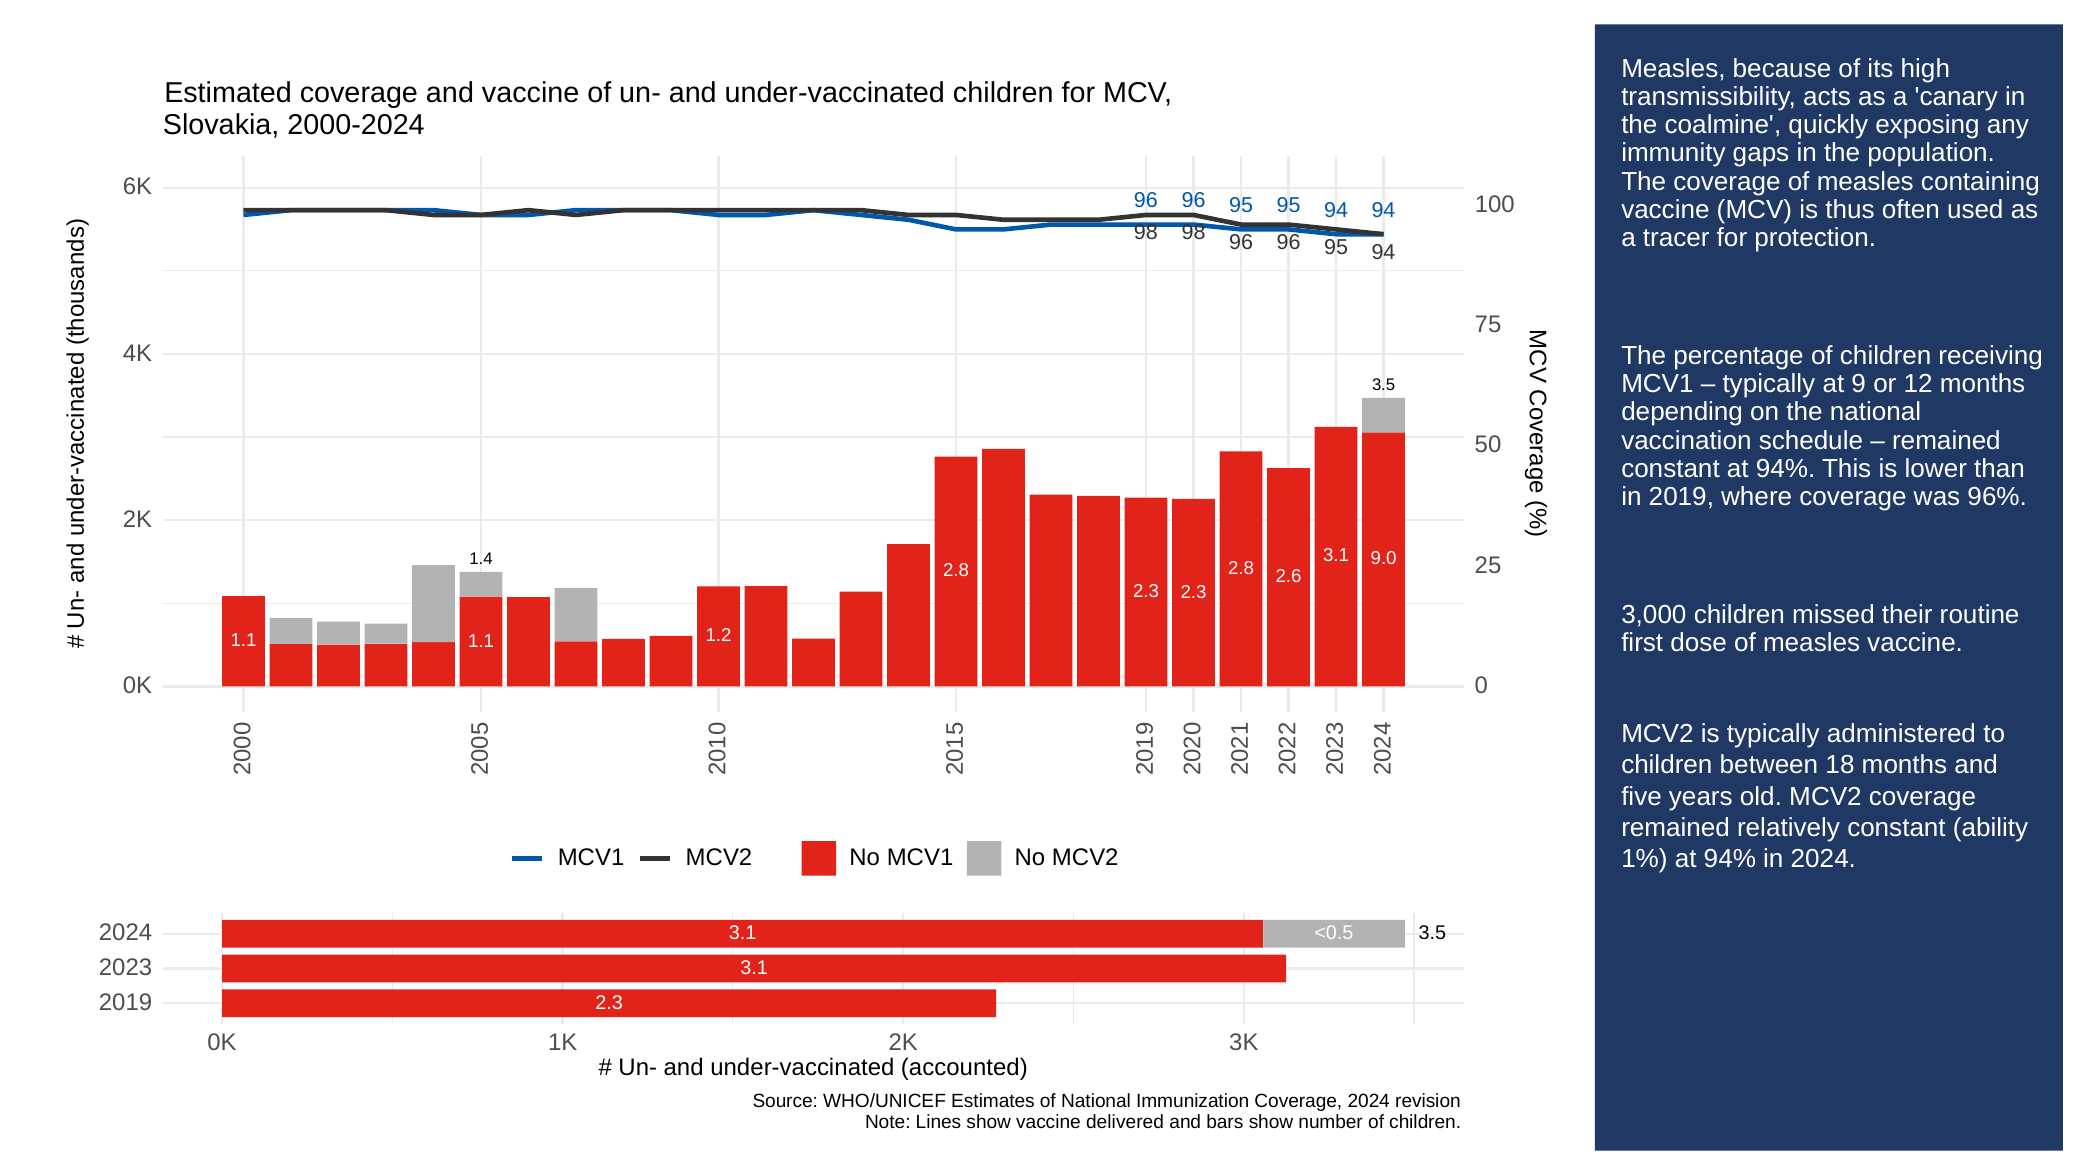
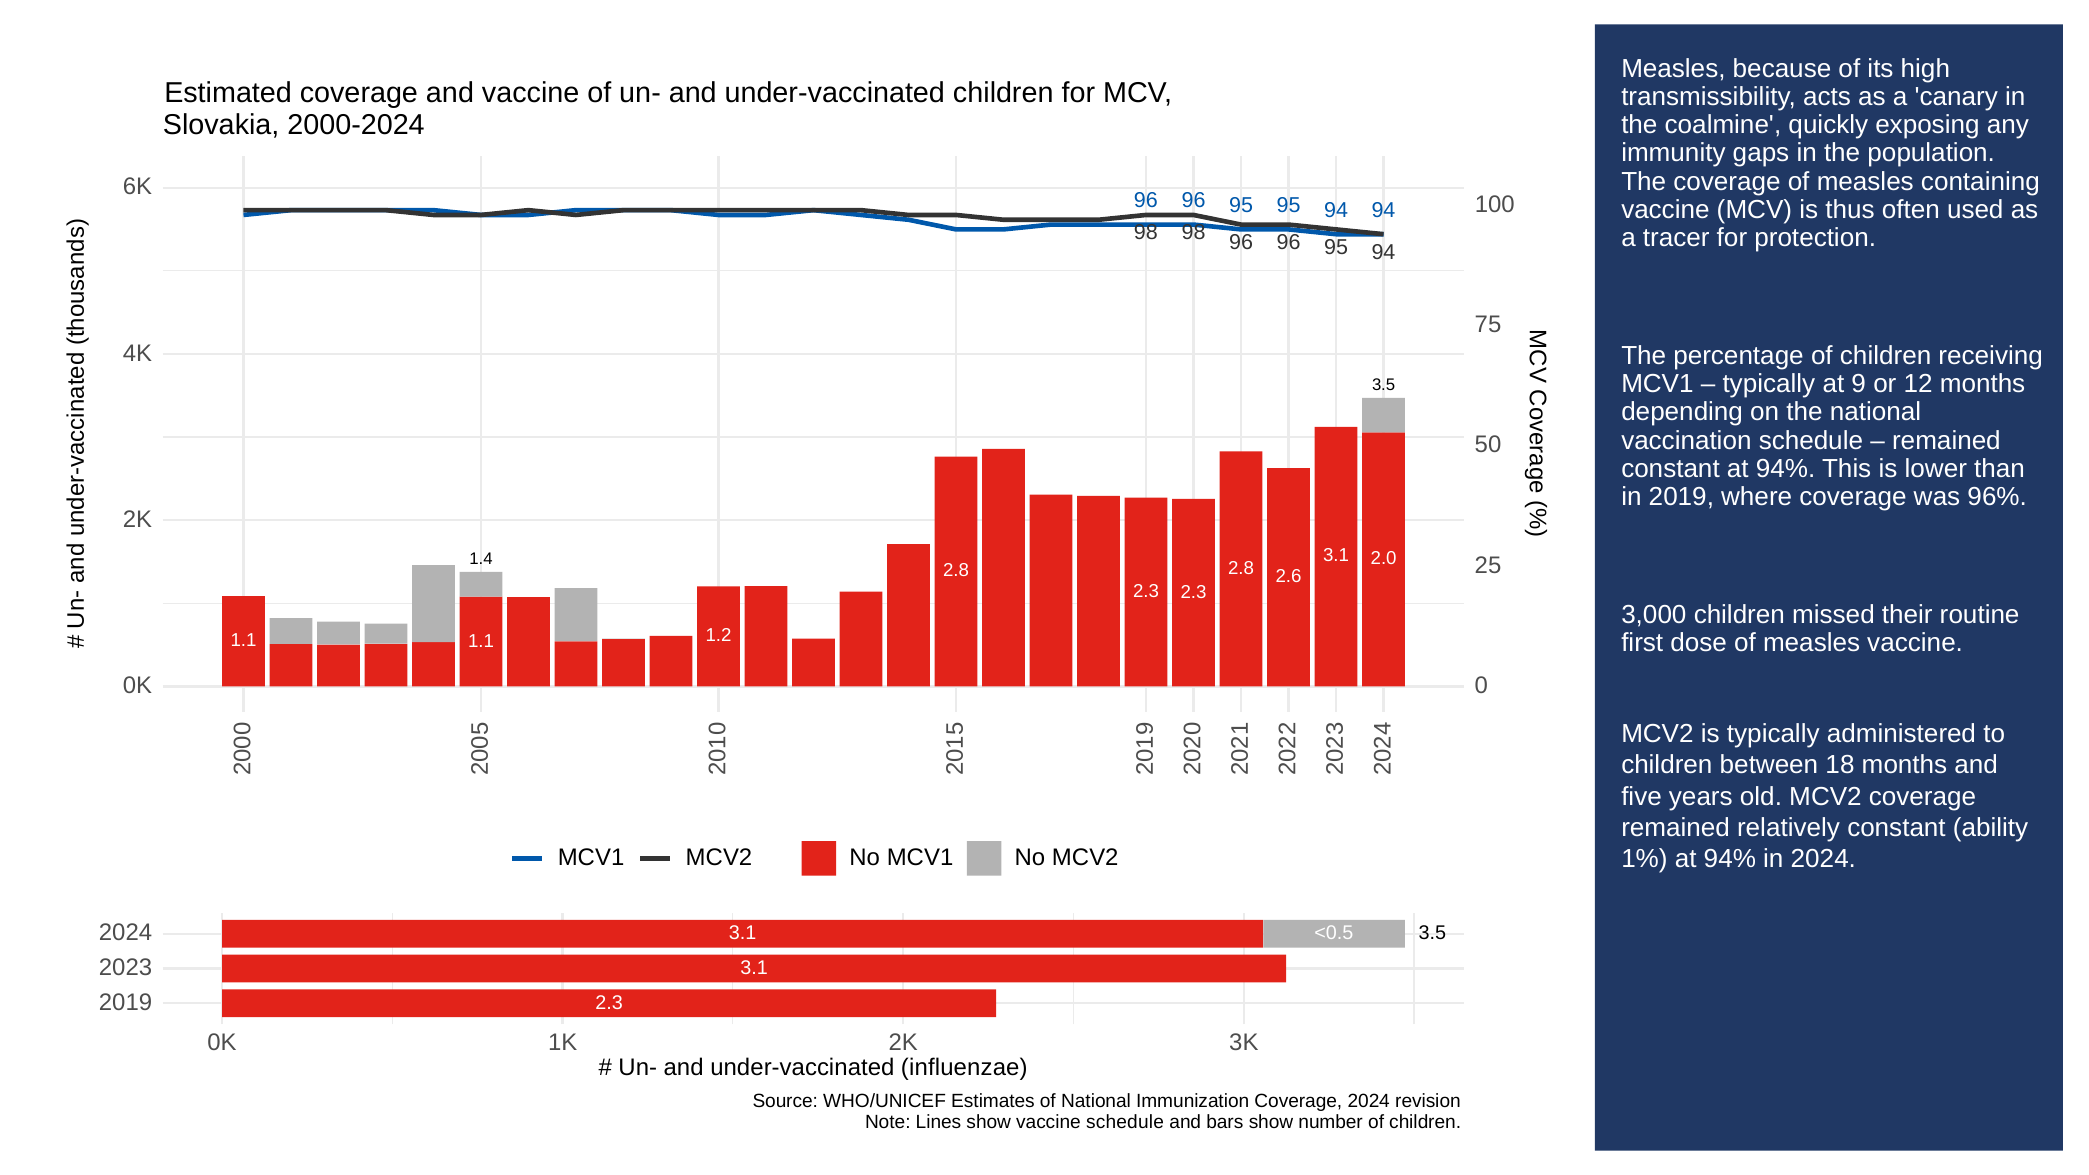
9.0: 9.0 -> 2.0 (1384, 559)
accounted: accounted -> influenzae (964, 1068)
vaccine delivered: delivered -> schedule (1125, 1122)
